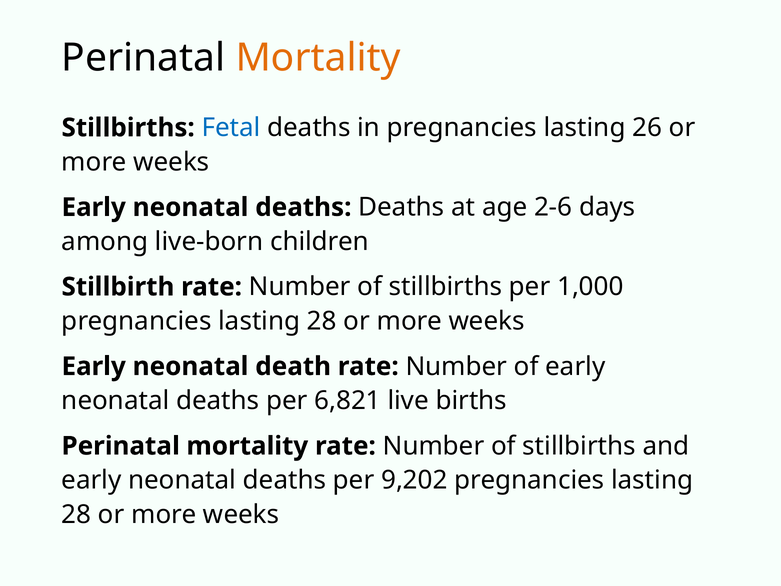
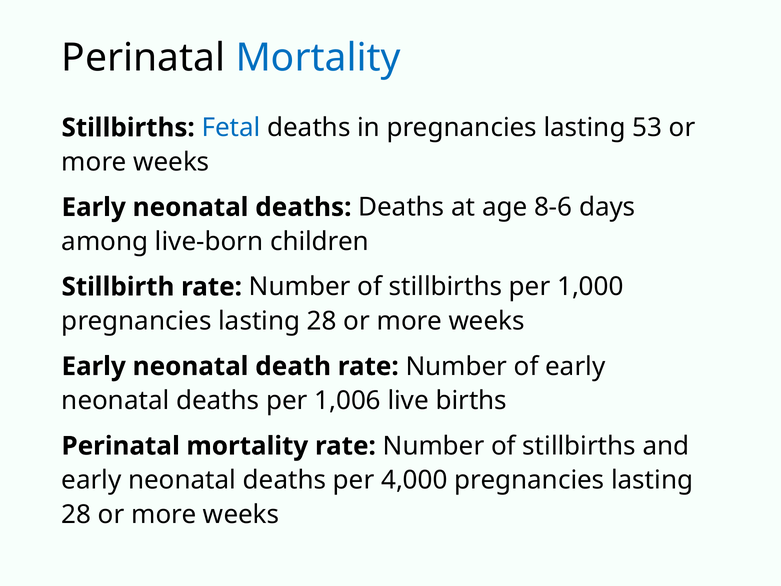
Mortality colour: orange -> blue (318, 58)
26: 26 -> 53 (647, 128)
2-6: 2-6 -> 8-6 (553, 207)
6,821: 6,821 -> 1,006 (348, 401)
9,202: 9,202 -> 4,000 (414, 480)
